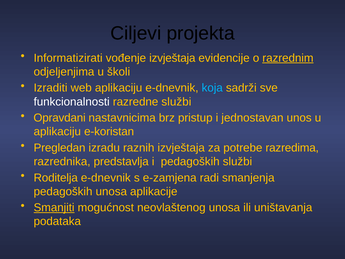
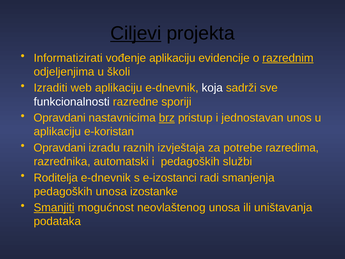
Ciljevi underline: none -> present (136, 33)
vođenje izvještaja: izvještaja -> aplikaciju (172, 58)
koja colour: light blue -> white (212, 88)
razredne službi: službi -> sporiji (176, 102)
brz underline: none -> present (167, 118)
Pregledan: Pregledan -> Opravdani (60, 148)
predstavlja: predstavlja -> automatski (121, 161)
e-zamjena: e-zamjena -> e-izostanci (170, 178)
aplikacije: aplikacije -> izostanke (154, 191)
